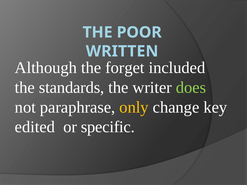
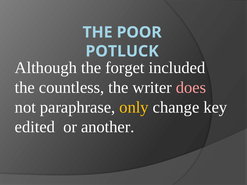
WRITTEN: WRITTEN -> POTLUCK (122, 51)
standards: standards -> countless (72, 88)
does colour: light green -> pink (191, 88)
specific: specific -> another (108, 127)
